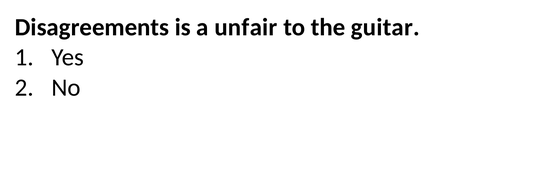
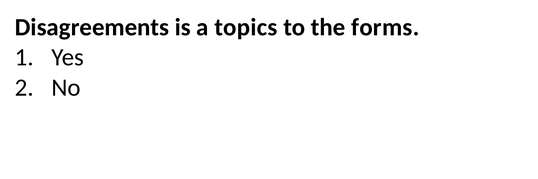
unfair: unfair -> topics (246, 27)
guitar: guitar -> forms (385, 27)
